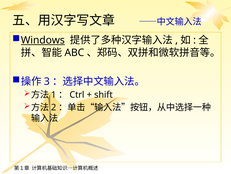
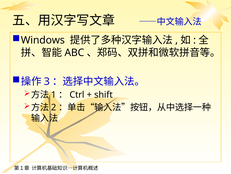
Windows underline: present -> none (43, 40)
